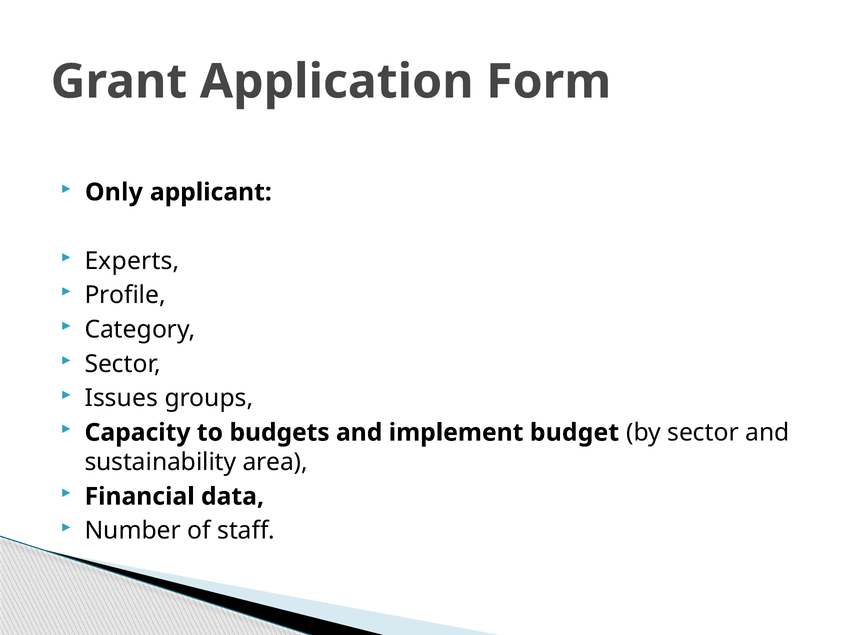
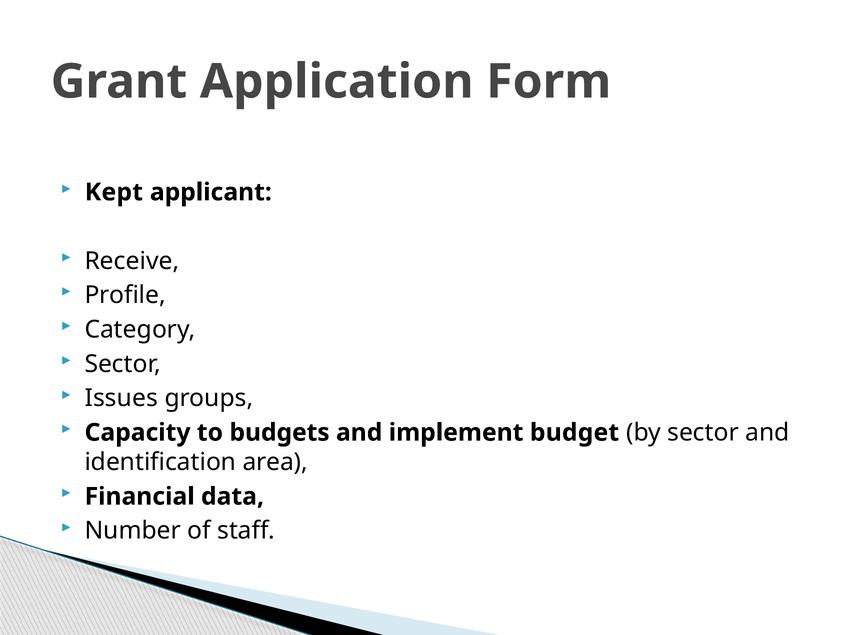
Only: Only -> Kept (114, 192)
Experts: Experts -> Receive (132, 261)
sustainability: sustainability -> identification (160, 462)
